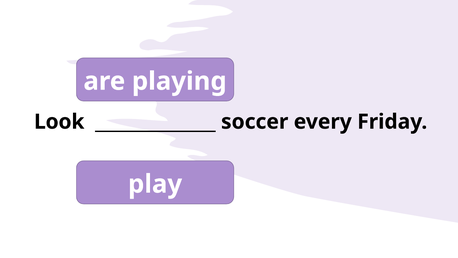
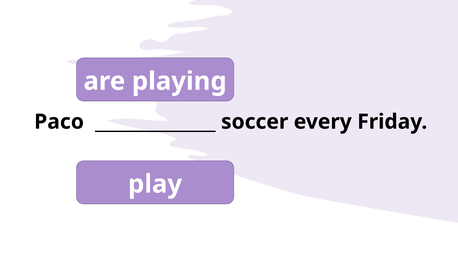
Look: Look -> Paco (59, 122)
